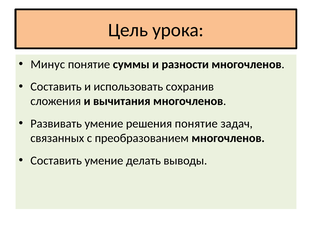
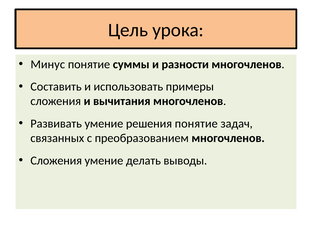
сохранив: сохранив -> примеры (190, 87)
Составить: Составить -> Сложения (56, 161)
